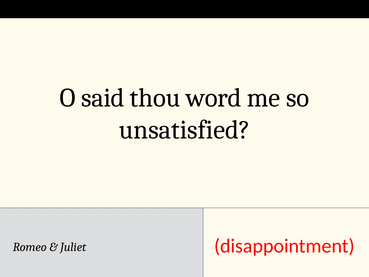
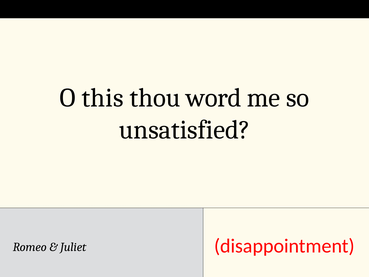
said: said -> this (103, 98)
